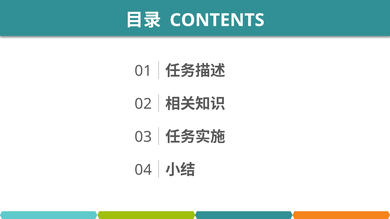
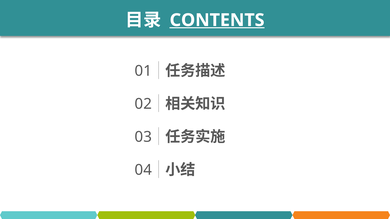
CONTENTS underline: none -> present (217, 20)
